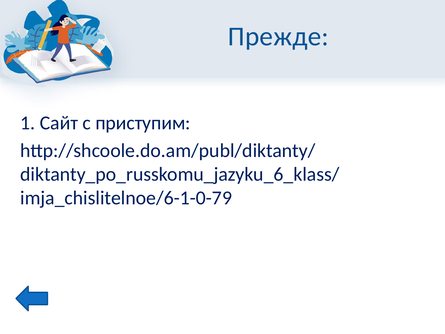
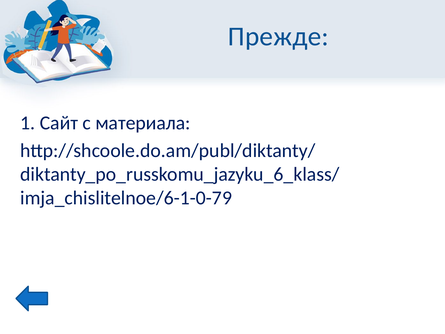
приступим: приступим -> материала (143, 123)
